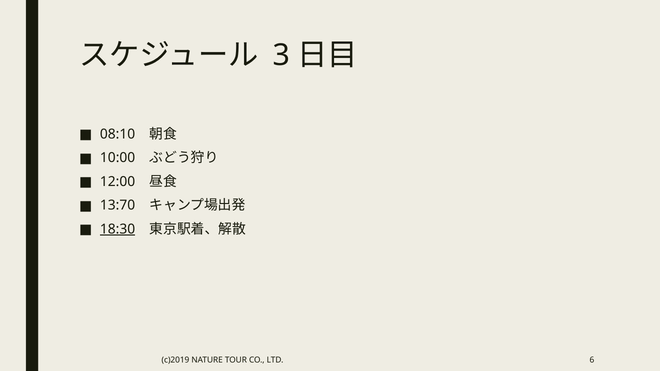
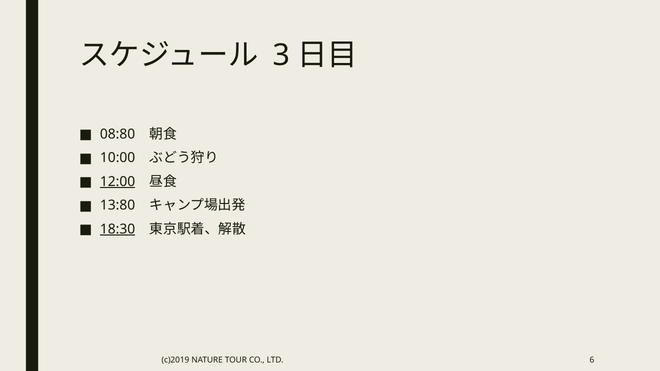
08:10: 08:10 -> 08:80 (118, 134)
12:00 underline: none -> present (118, 182)
13:70: 13:70 -> 13:80 (118, 205)
